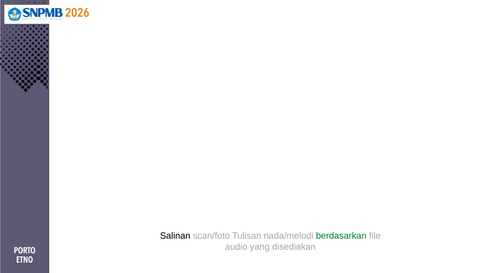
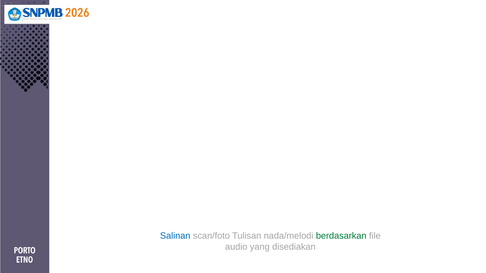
Salinan colour: black -> blue (175, 236)
